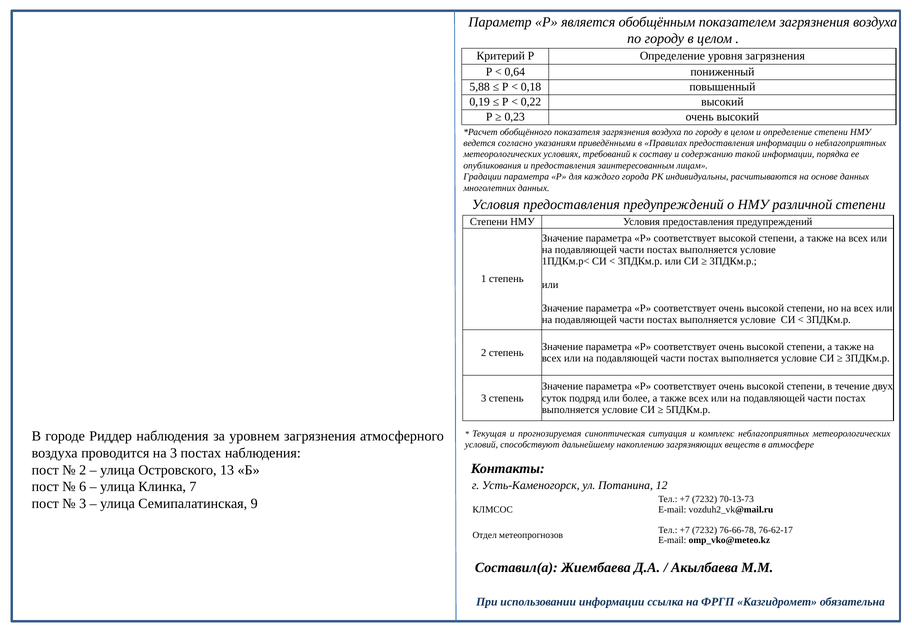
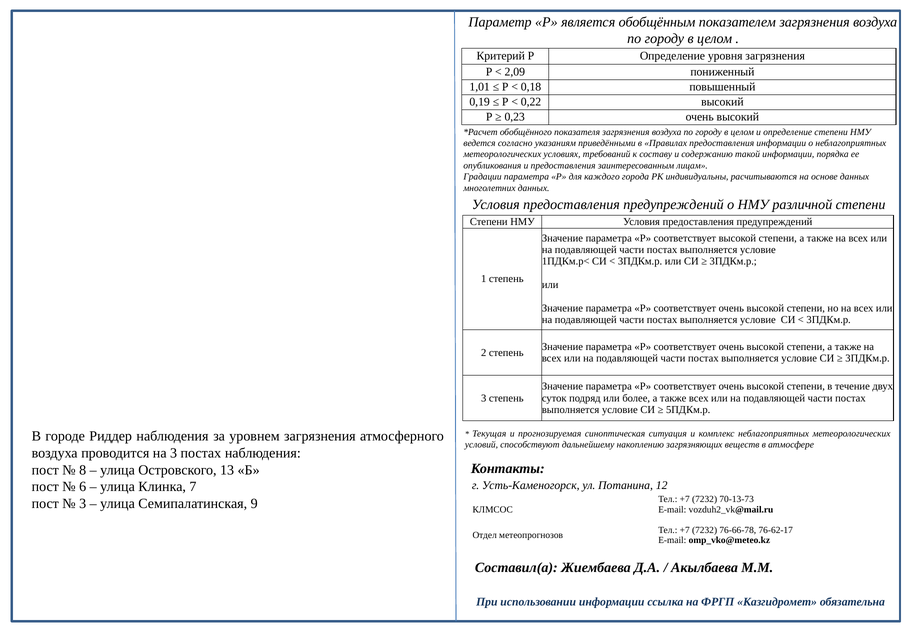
0,64: 0,64 -> 2,09 (515, 72)
5,88: 5,88 -> 1,01 (480, 87)
2: 2 -> 8 (83, 470)
